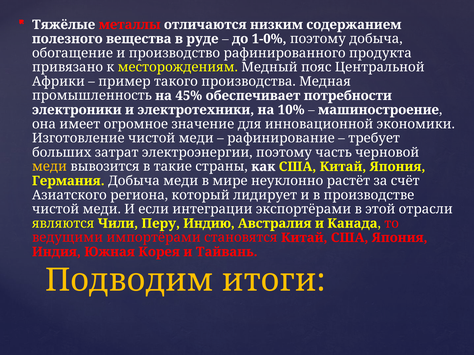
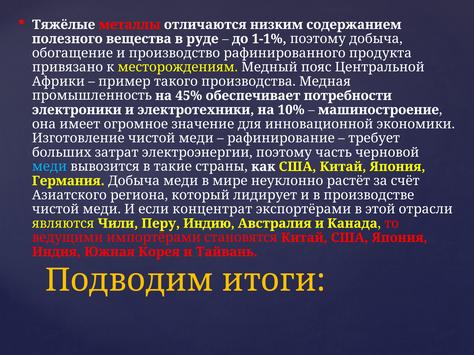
1-0%: 1-0% -> 1-1% (269, 39)
меди colour: yellow -> light blue (49, 167)
интеграции: интеграции -> концентрат (212, 210)
